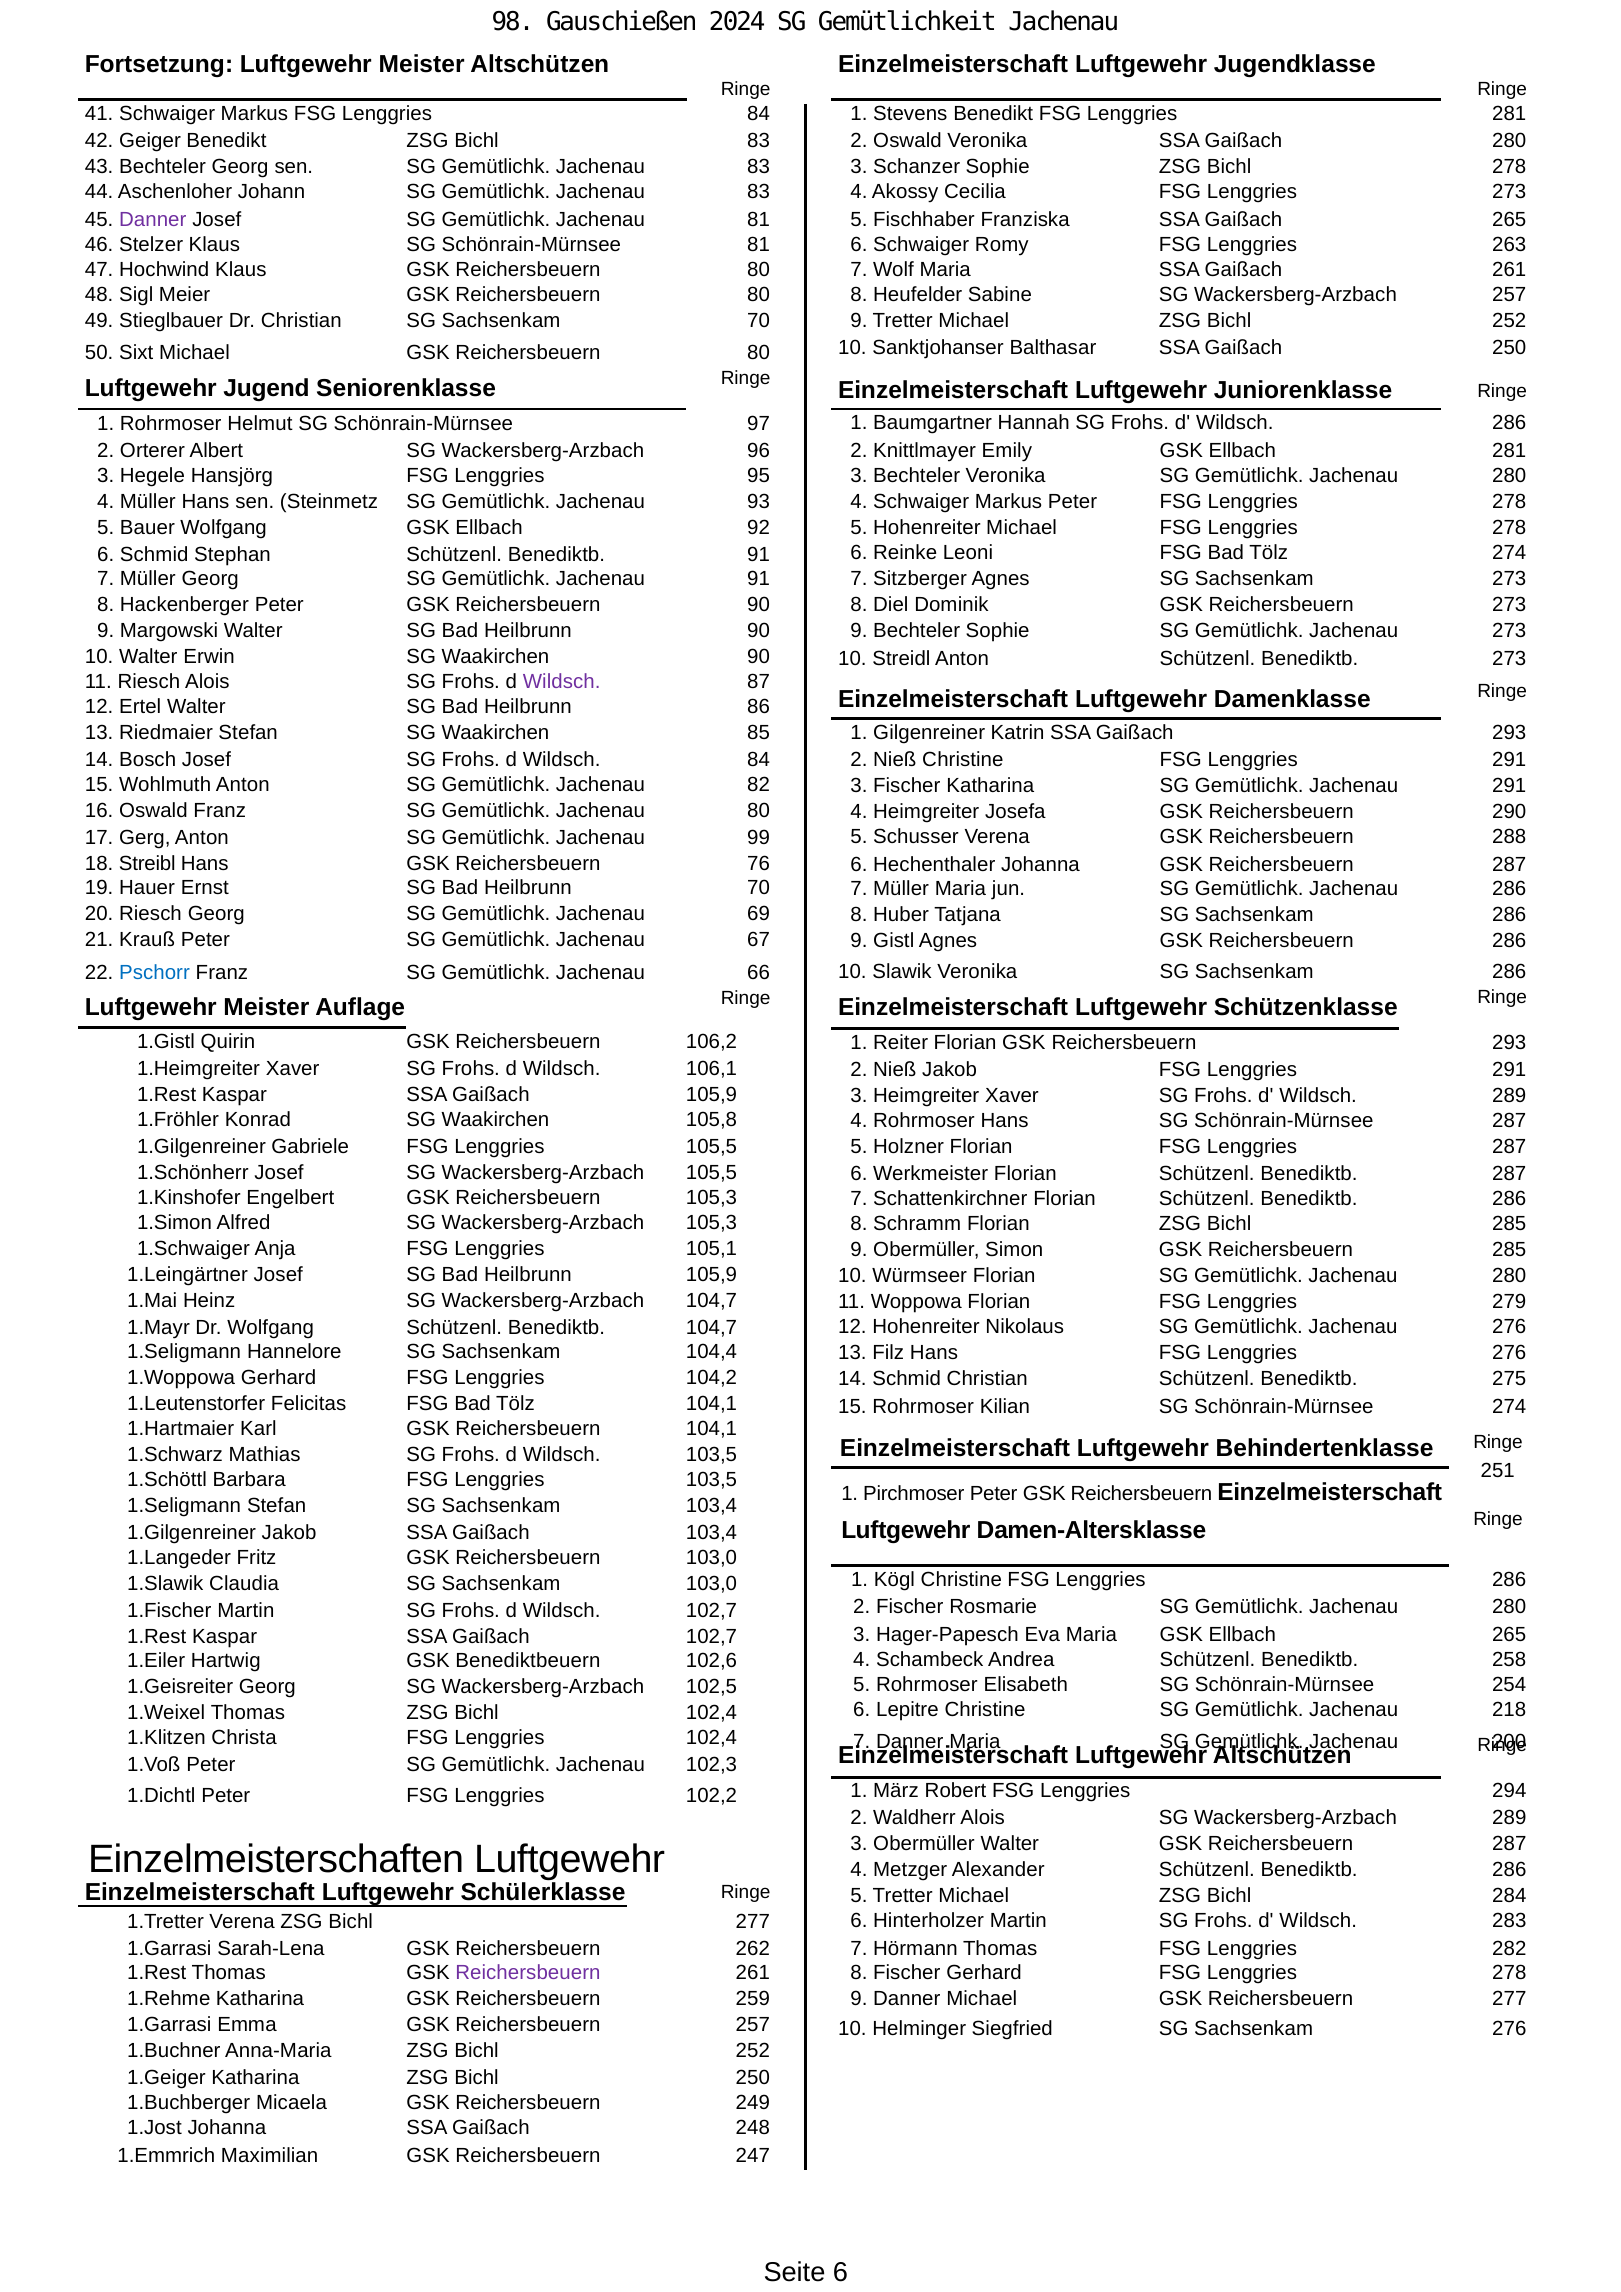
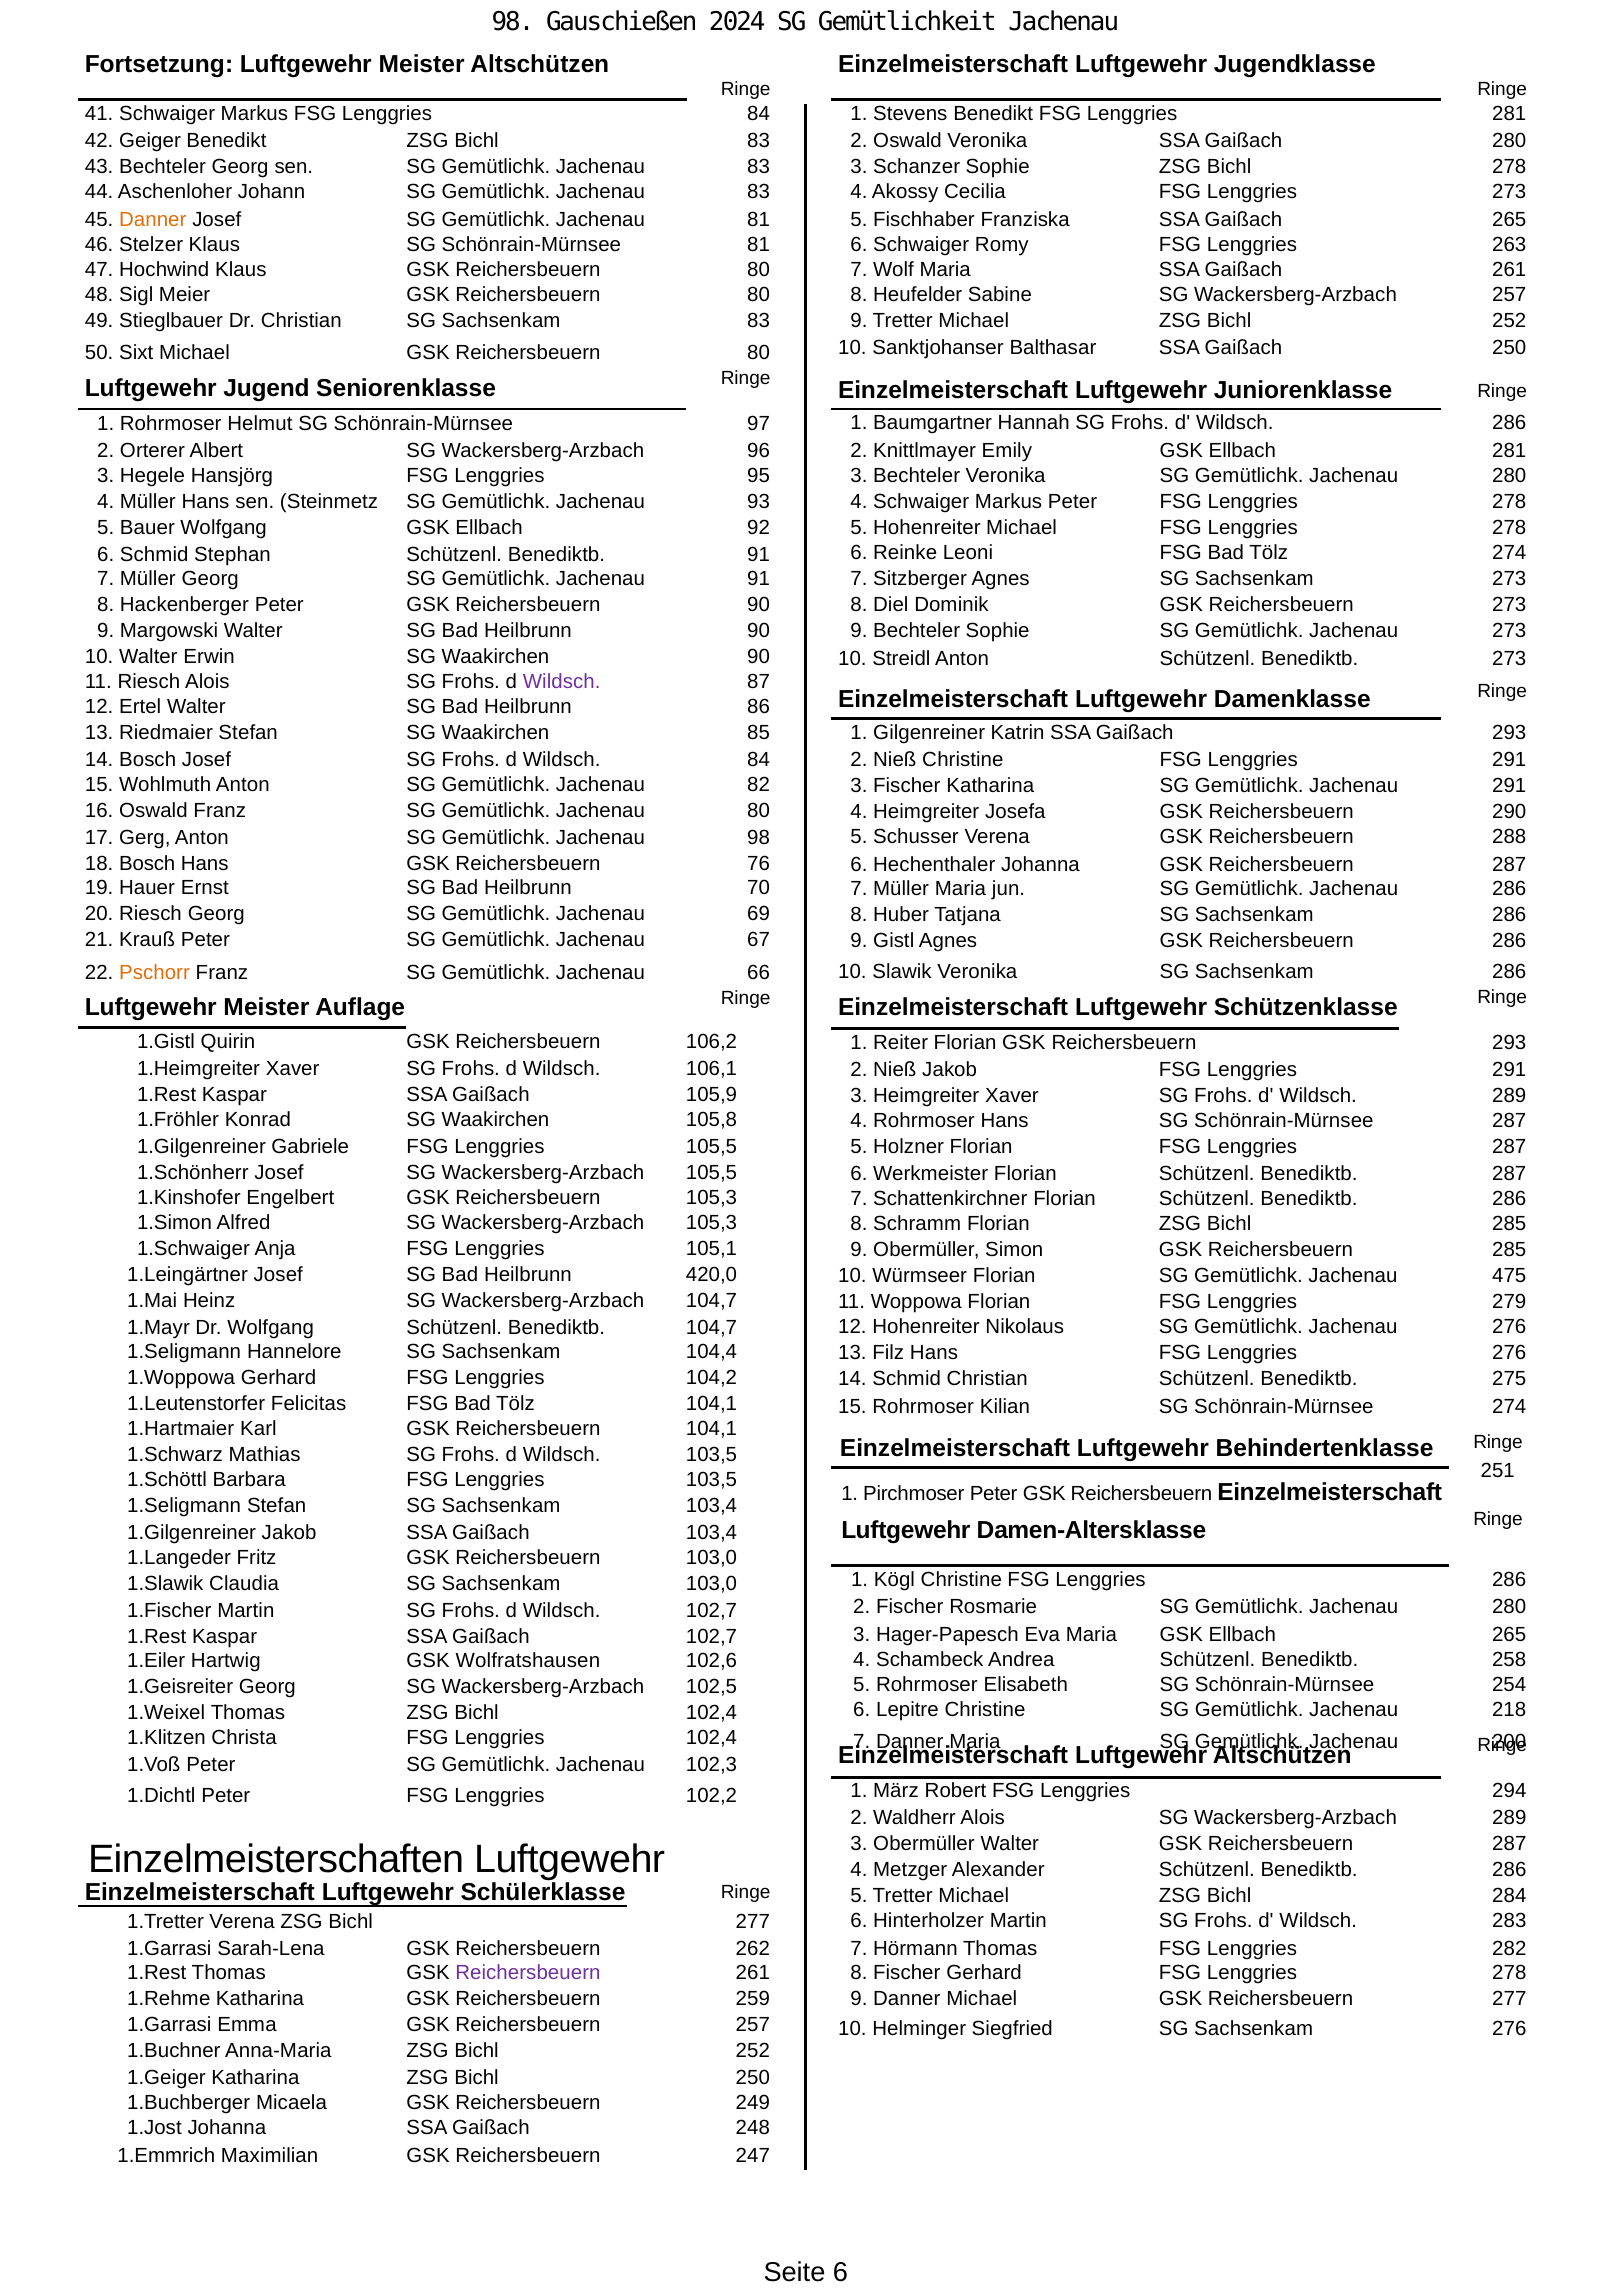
Danner colour: purple -> orange (153, 219)
Sachsenkam 70: 70 -> 83 (759, 321)
Jachenau 99: 99 -> 98 (759, 838)
18 Streibl: Streibl -> Bosch (147, 864)
Pschorr colour: blue -> orange (155, 972)
Heilbrunn 105,9: 105,9 -> 420,0 (711, 1274)
280: 280 -> 475 (1509, 1275)
Benediktbeuern: Benediktbeuern -> Wolfratshausen (528, 1661)
